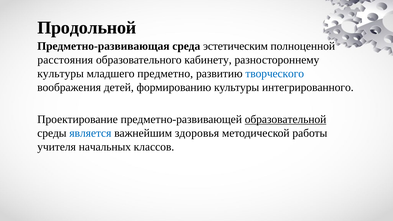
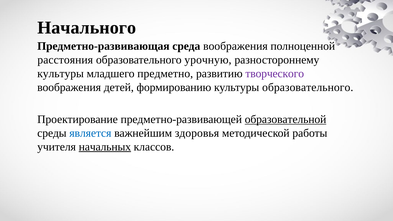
Продольной: Продольной -> Начального (87, 28)
среда эстетическим: эстетическим -> воображения (235, 46)
кабинету: кабинету -> урочную (208, 60)
творческого colour: blue -> purple (275, 74)
культуры интегрированного: интегрированного -> образовательного (308, 87)
начальных underline: none -> present (105, 147)
